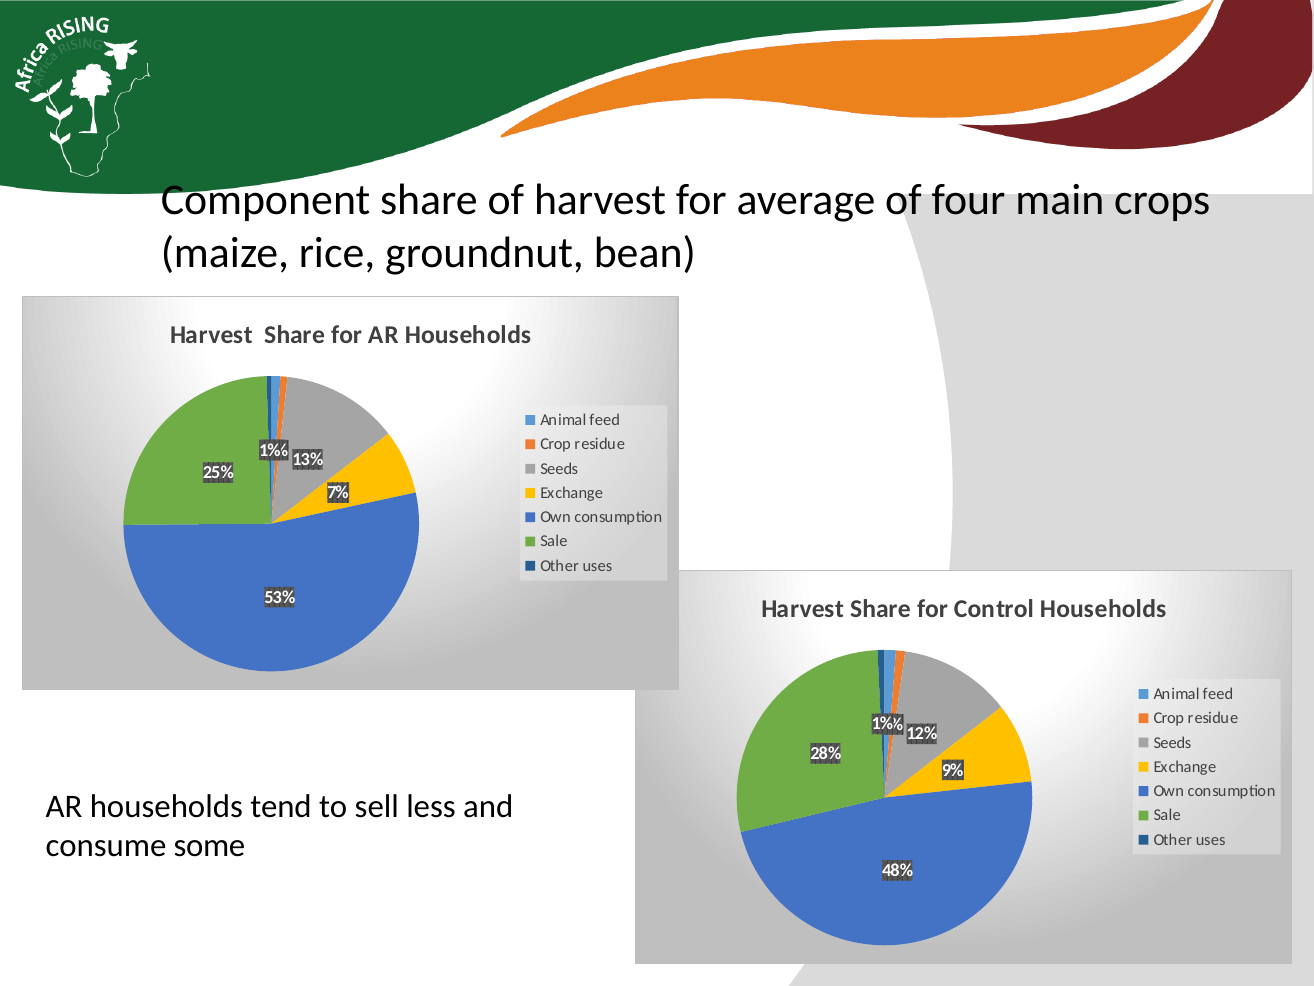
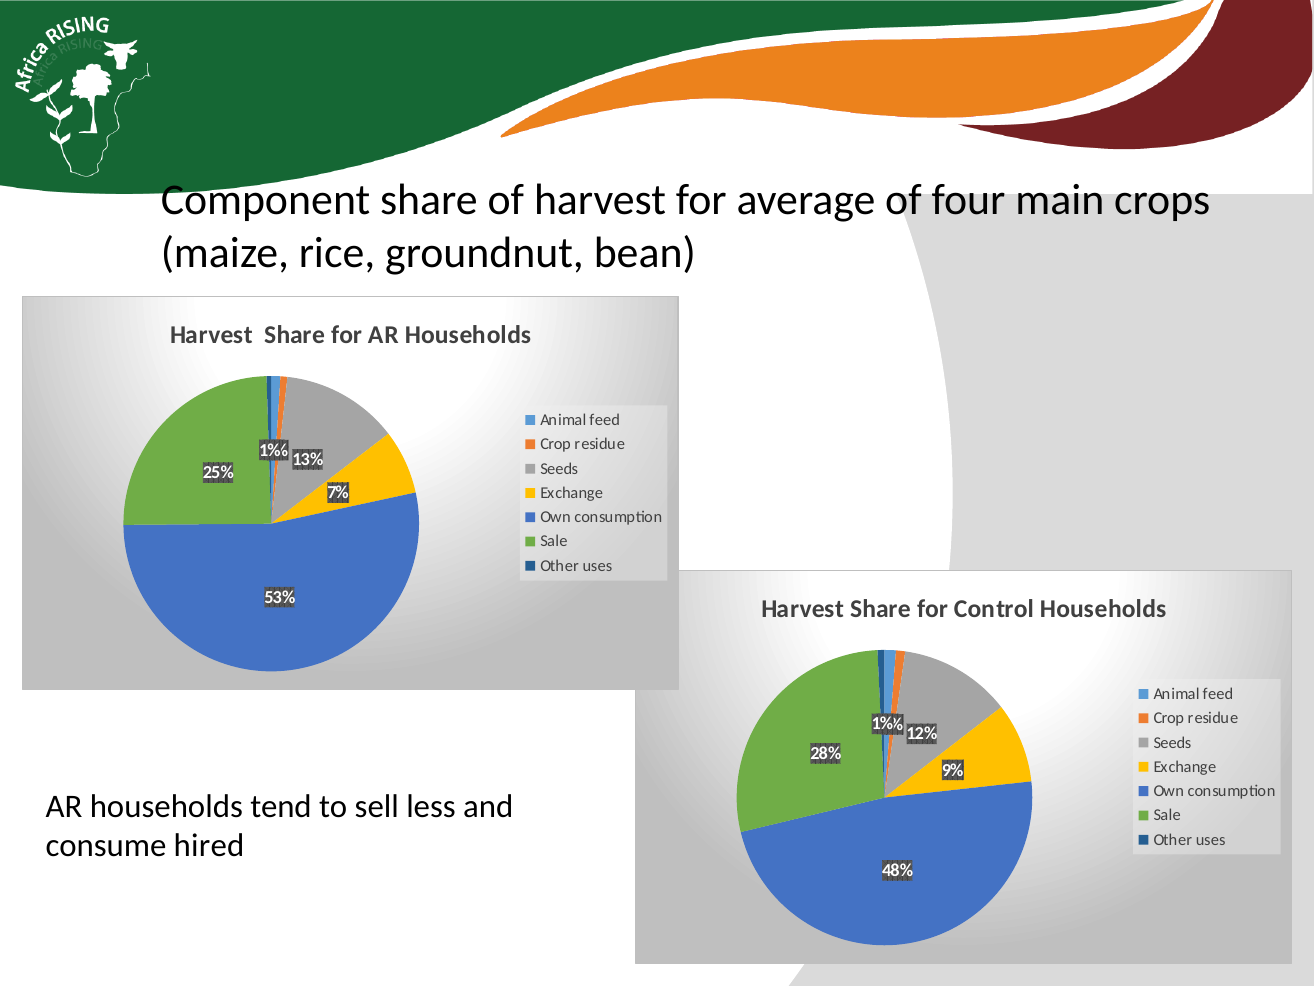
some: some -> hired (209, 845)
